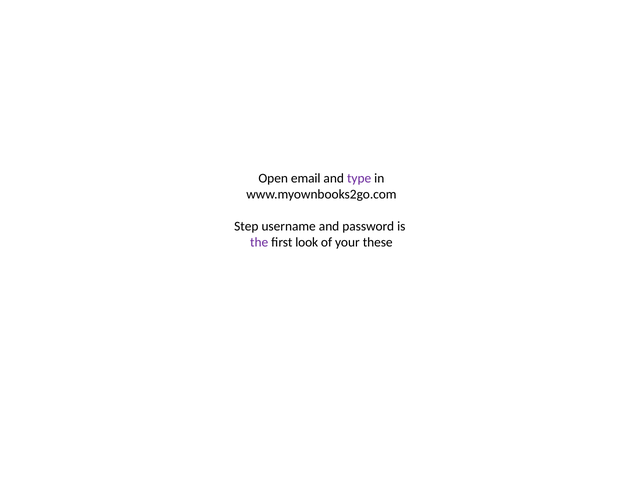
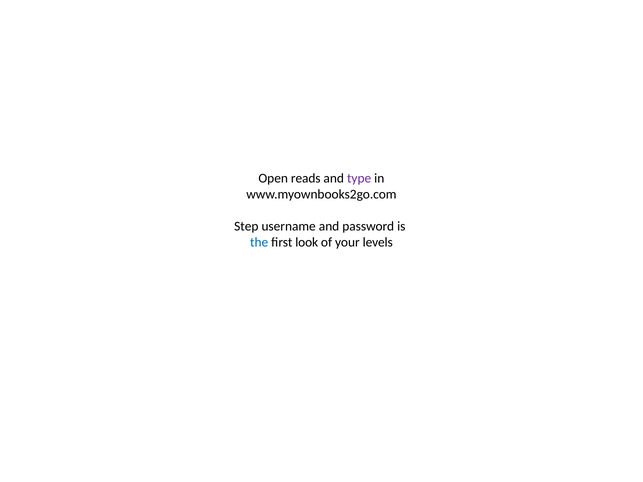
email: email -> reads (306, 178)
the colour: purple -> blue (259, 243)
these: these -> levels (378, 243)
